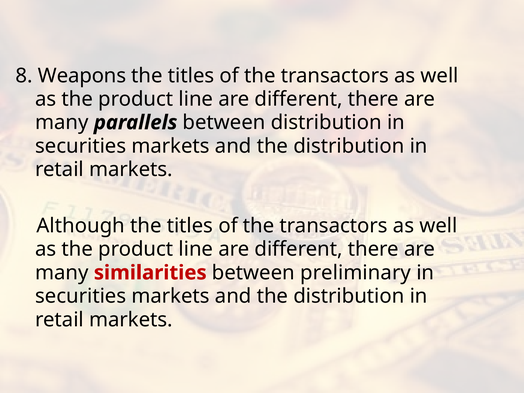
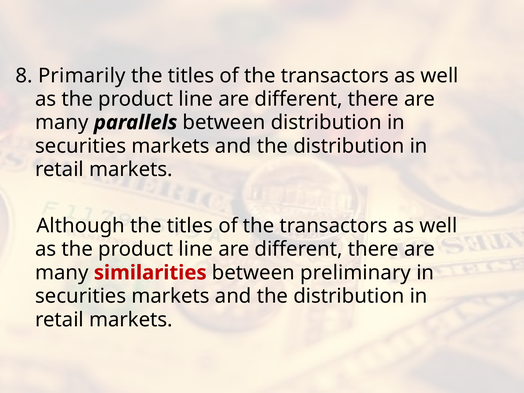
Weapons: Weapons -> Primarily (82, 76)
